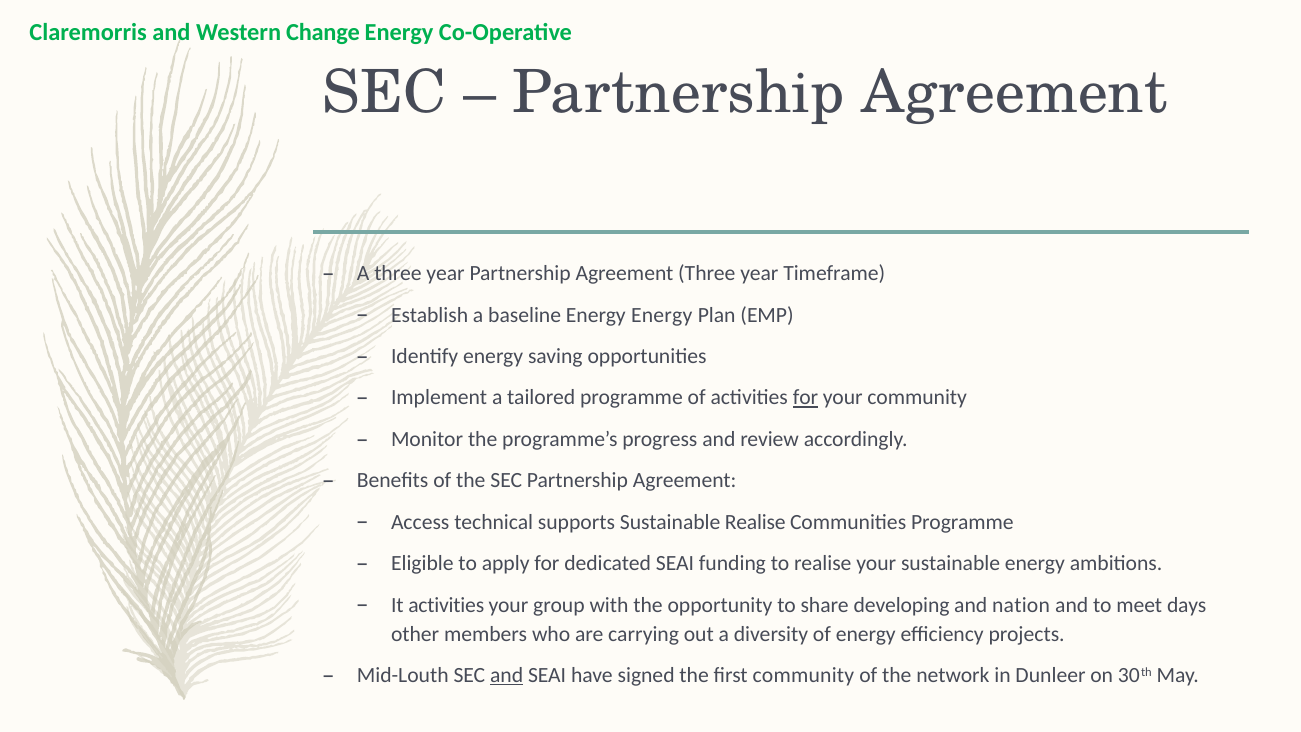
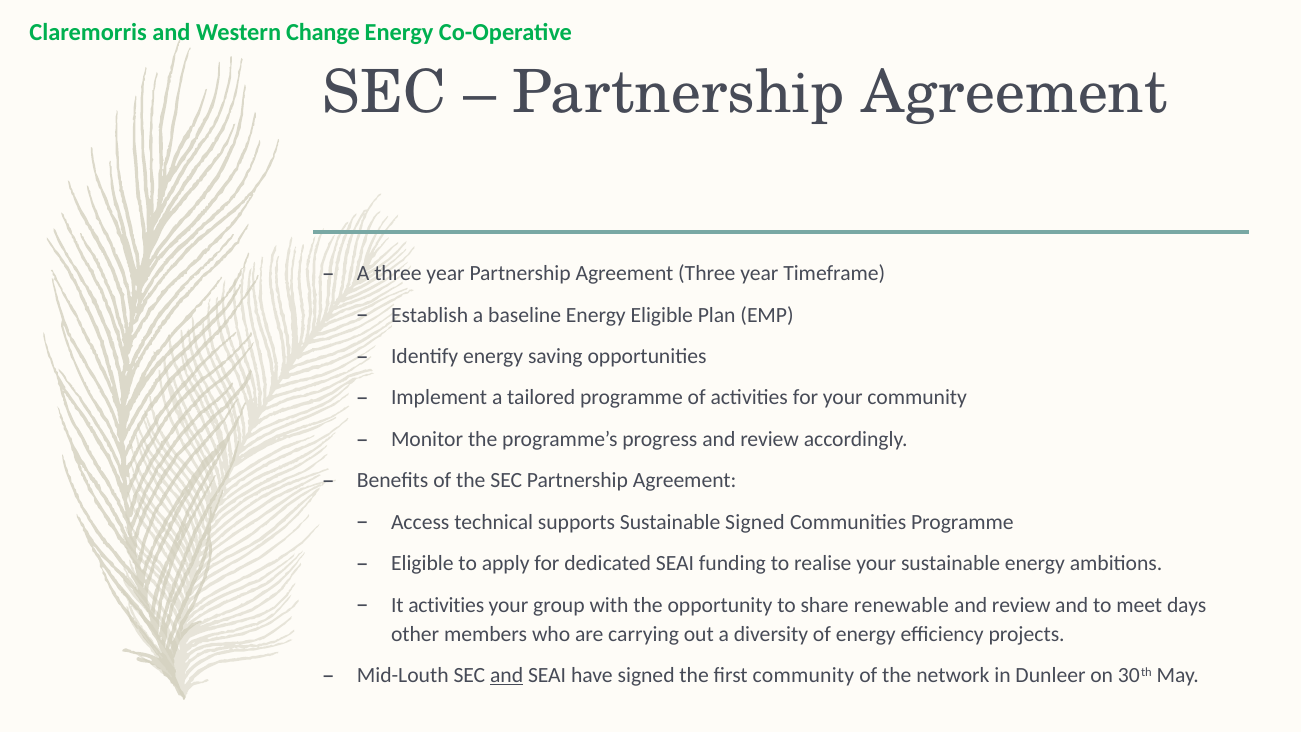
Energy Energy: Energy -> Eligible (662, 315)
for underline: present -> none (805, 398)
Sustainable Realise: Realise -> Signed (755, 522)
developing: developing -> renewable (901, 605)
nation: nation -> review (1021, 605)
